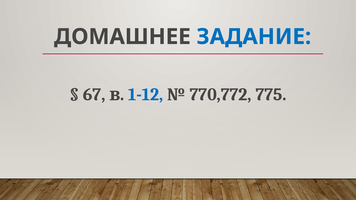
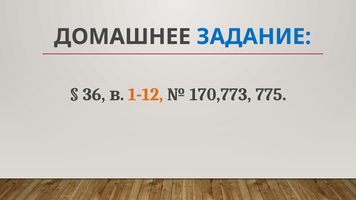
67: 67 -> 36 (94, 95)
1-12 colour: blue -> orange (146, 95)
770,772: 770,772 -> 170,773 (221, 95)
